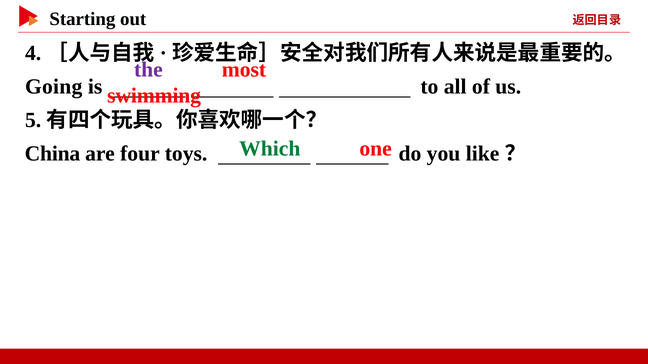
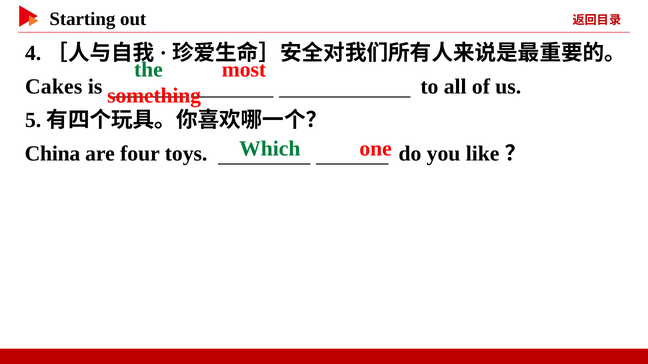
the colour: purple -> green (148, 70)
Going: Going -> Cakes (54, 87)
swimming: swimming -> something (154, 96)
